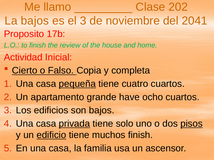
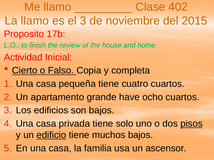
202: 202 -> 402 (178, 7)
La bajos: bajos -> llamo (35, 21)
2041: 2041 -> 2015 (195, 21)
pequeña underline: present -> none (77, 84)
privada underline: present -> none (74, 124)
muchos finish: finish -> bajos (141, 135)
